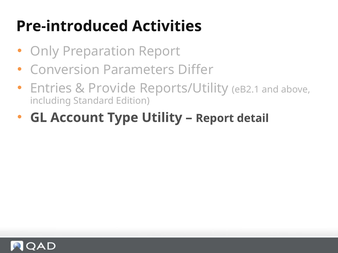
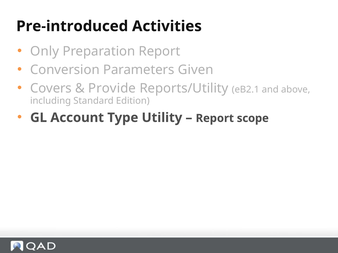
Differ: Differ -> Given (196, 70)
Entries: Entries -> Covers (51, 88)
detail: detail -> scope (253, 118)
